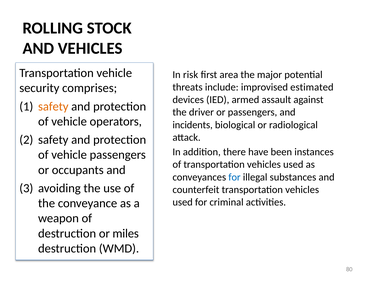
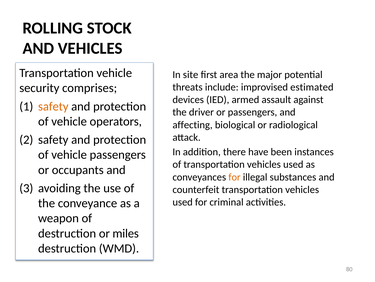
risk: risk -> site (191, 74)
incidents: incidents -> affecting (193, 125)
for colour: blue -> orange (235, 177)
